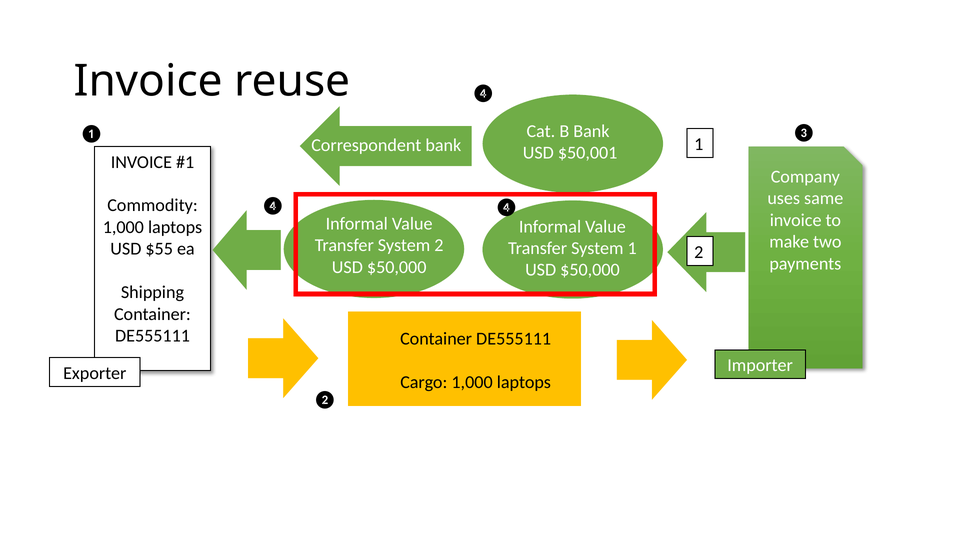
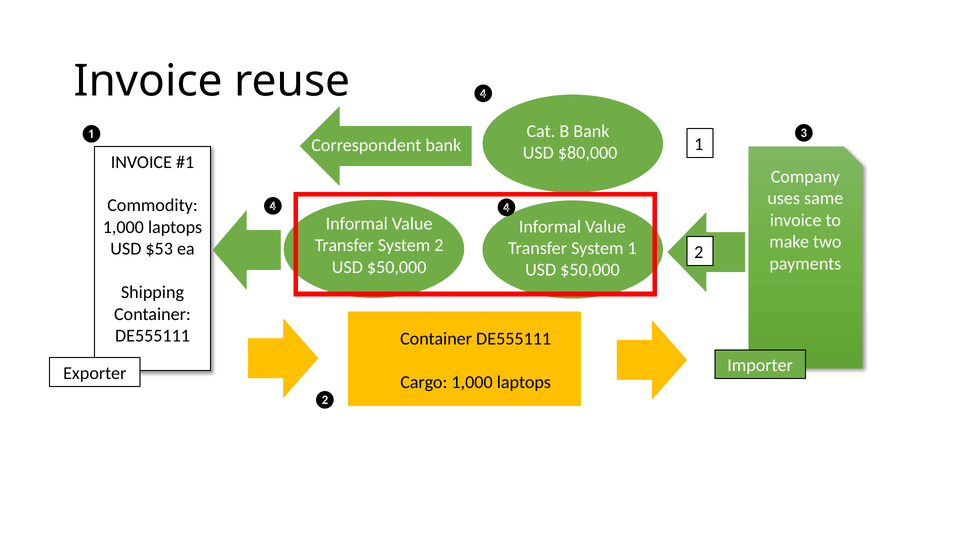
$50,001: $50,001 -> $80,000 (588, 153)
$55: $55 -> $53 (159, 249)
